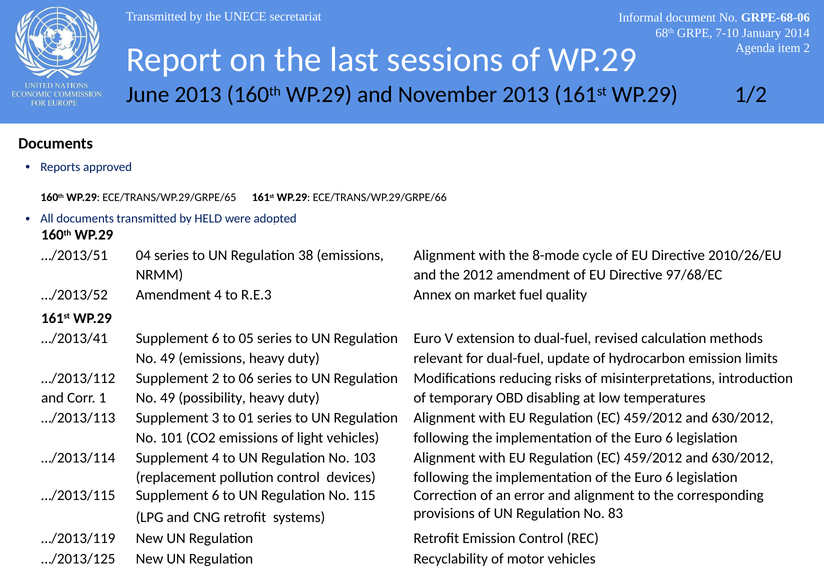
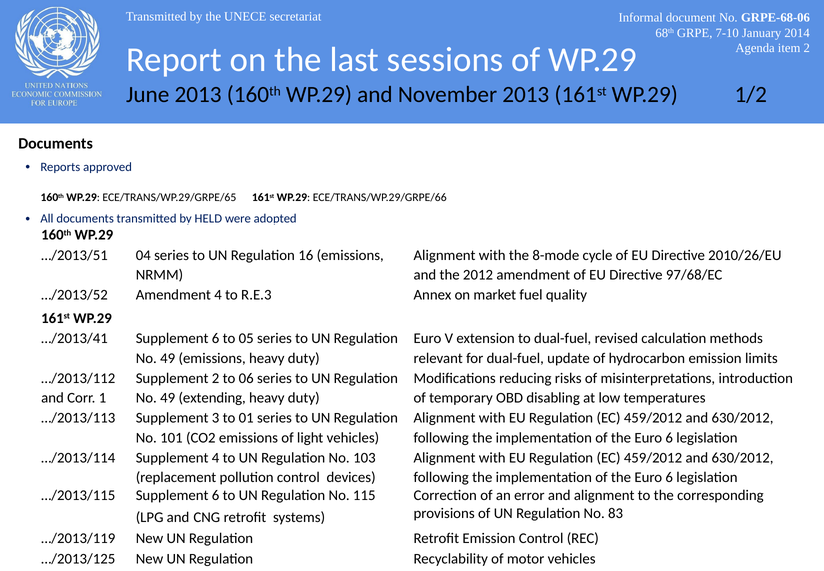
38: 38 -> 16 (306, 255)
possibility: possibility -> extending (212, 398)
